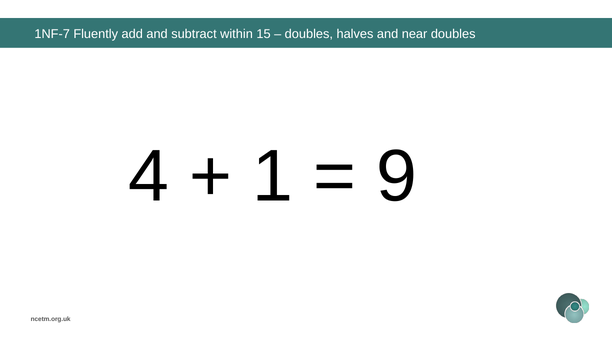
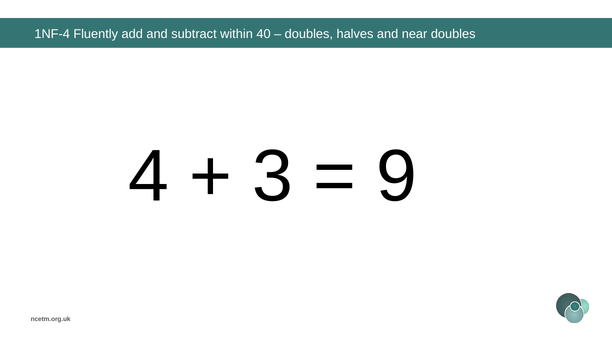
1NF-7: 1NF-7 -> 1NF-4 (52, 34)
15: 15 -> 40 (264, 34)
1: 1 -> 3 (273, 177)
